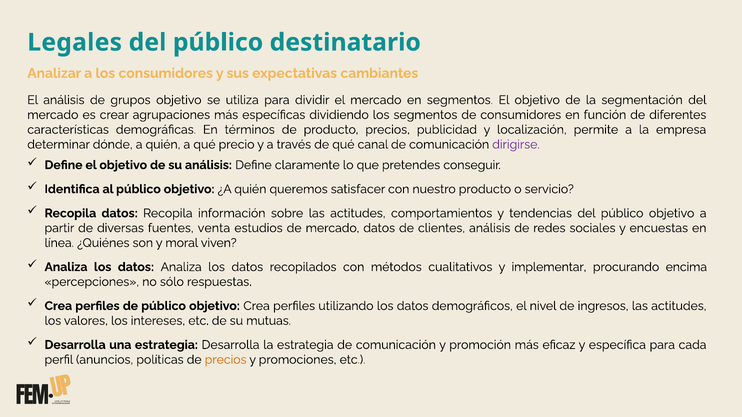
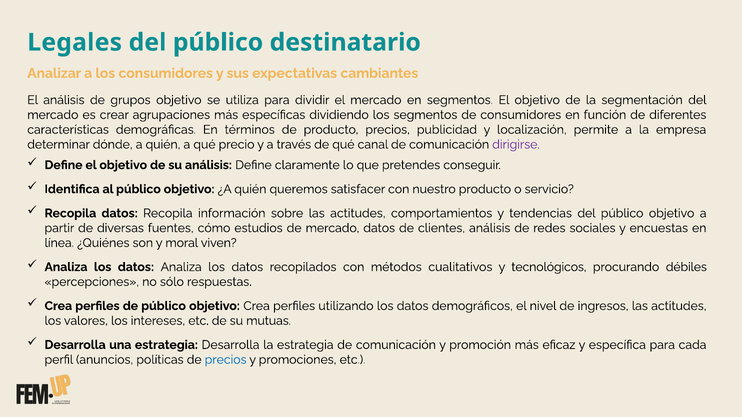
venta: venta -> cómo (214, 228)
implementar: implementar -> tecnológicos (549, 267)
encima: encima -> débiles (686, 267)
precios colour: orange -> blue (226, 360)
